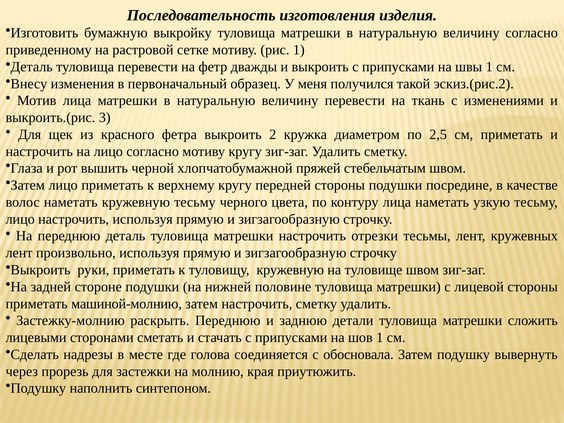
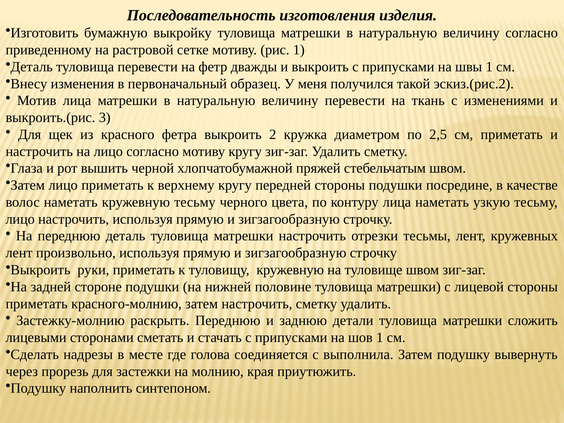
машиной-молнию: машиной-молнию -> красного-молнию (126, 304)
обосновала: обосновала -> выполнила (358, 354)
